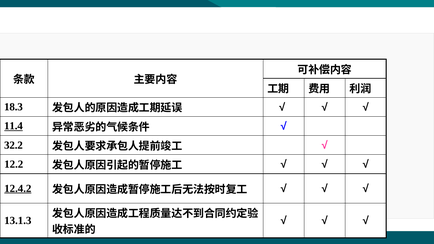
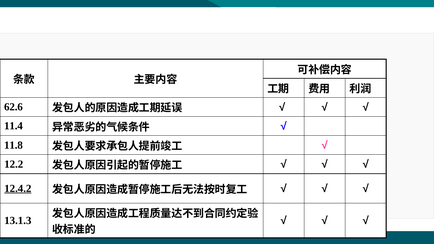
18.3: 18.3 -> 62.6 (13, 107)
11.4 underline: present -> none (13, 126)
32.2: 32.2 -> 11.8 (13, 145)
